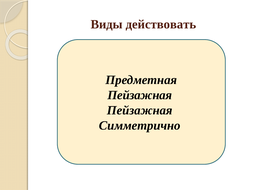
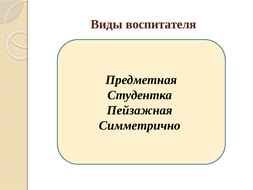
действовать: действовать -> воспитателя (161, 24)
Пейзажная: Пейзажная -> Студентка (140, 95)
